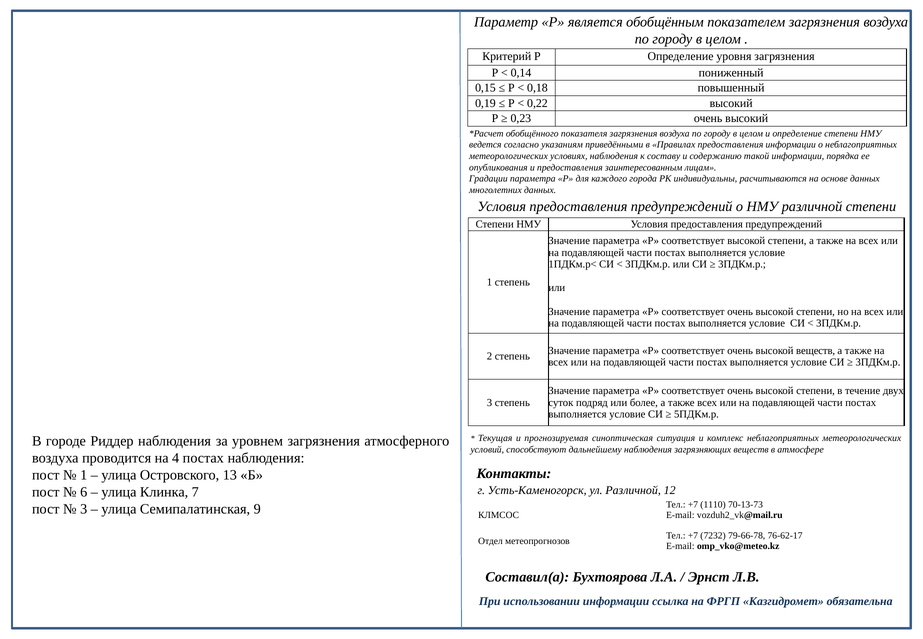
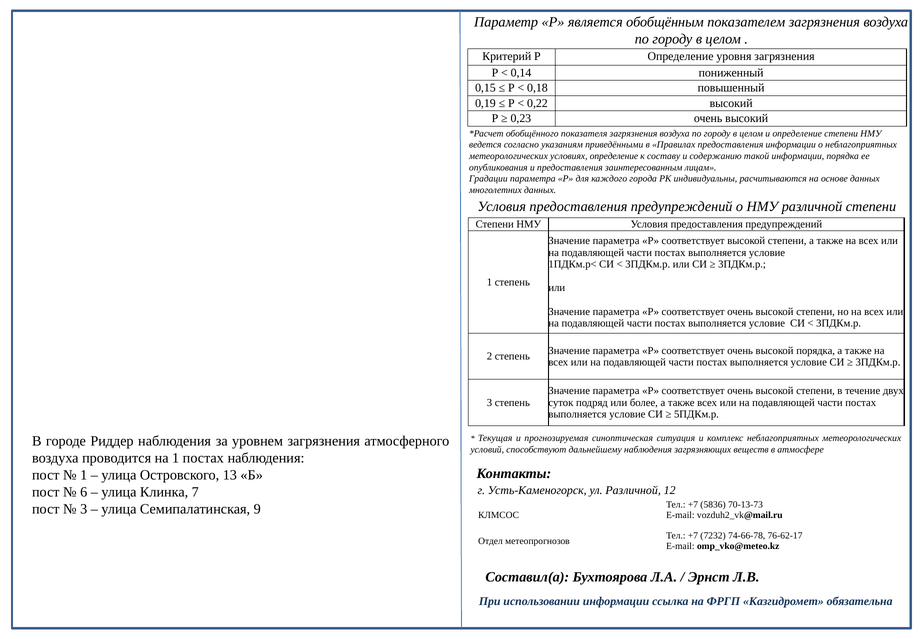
условиях наблюдения: наблюдения -> определение (614, 156)
высокой веществ: веществ -> порядка (816, 351)
на 4: 4 -> 1 (176, 458)
1110: 1110 -> 5836 (713, 505)
79-66-78: 79-66-78 -> 74-66-78 (747, 536)
